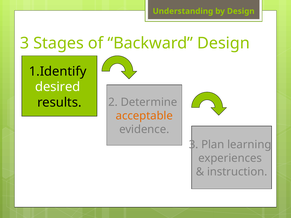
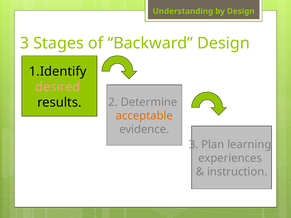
desired colour: white -> pink (58, 87)
